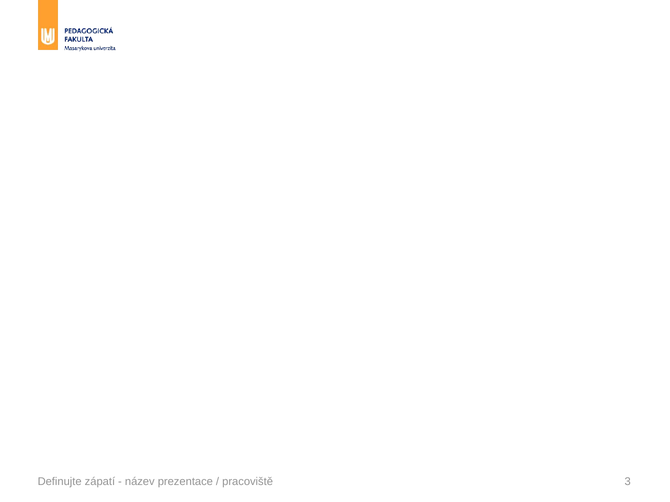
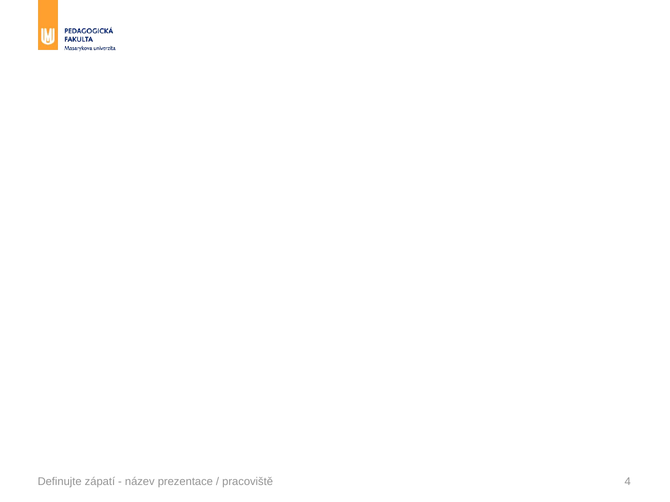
3: 3 -> 4 (628, 482)
